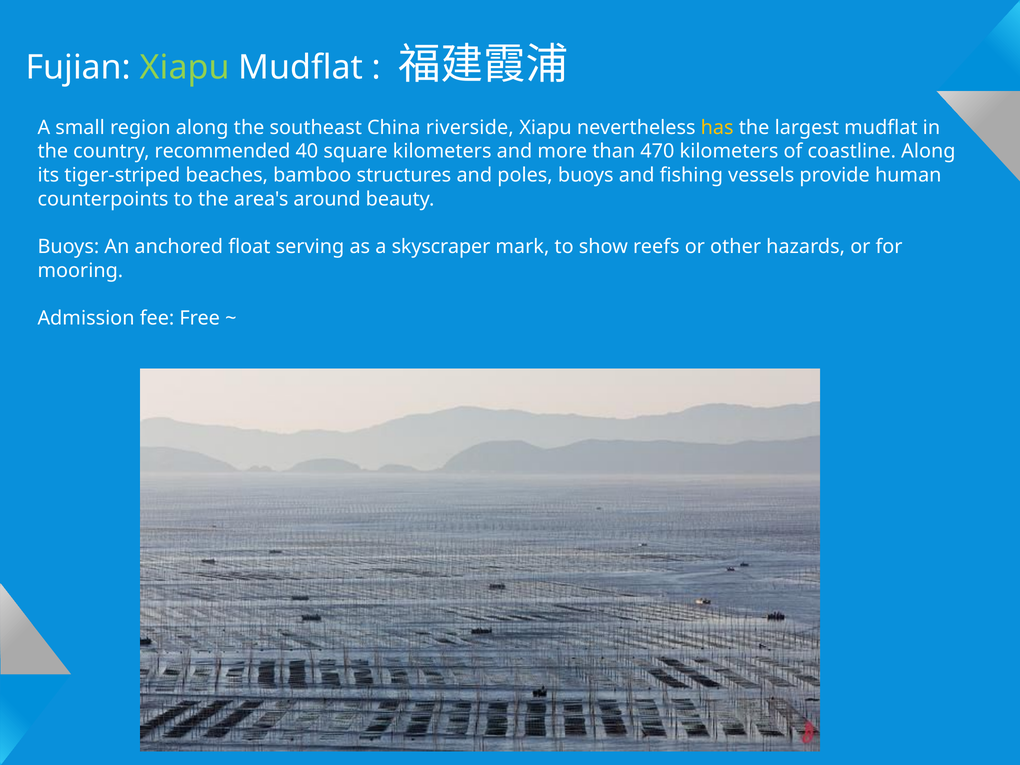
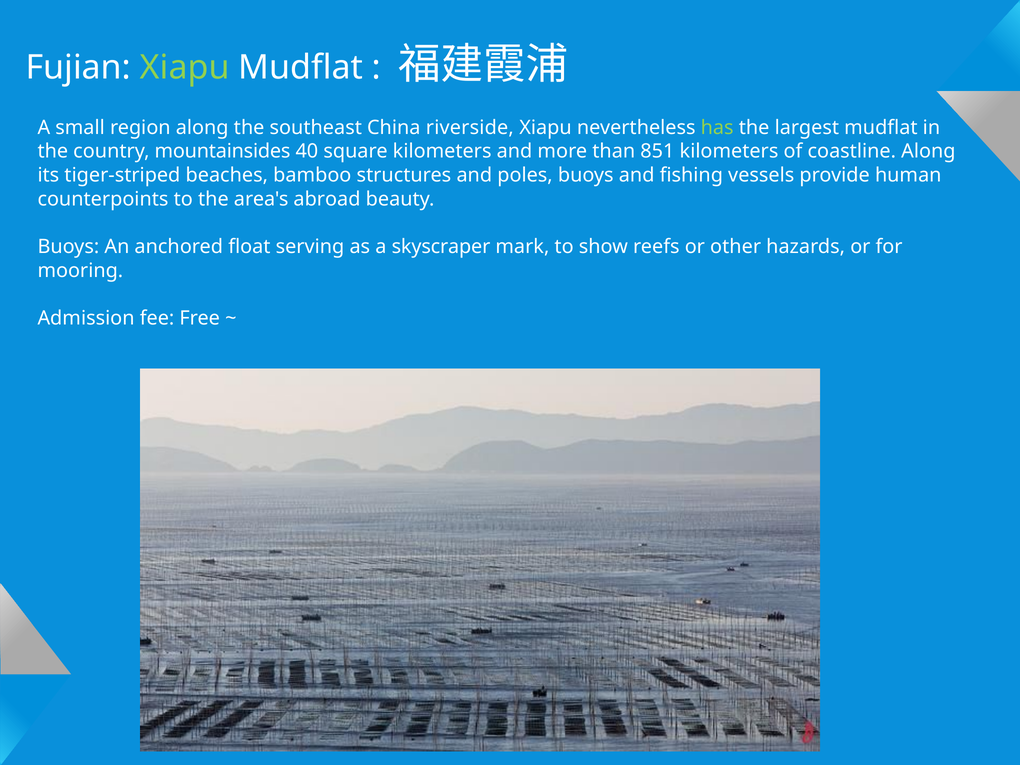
has colour: yellow -> light green (717, 128)
recommended: recommended -> mountainsides (223, 151)
470: 470 -> 851 (657, 151)
around: around -> abroad (327, 199)
